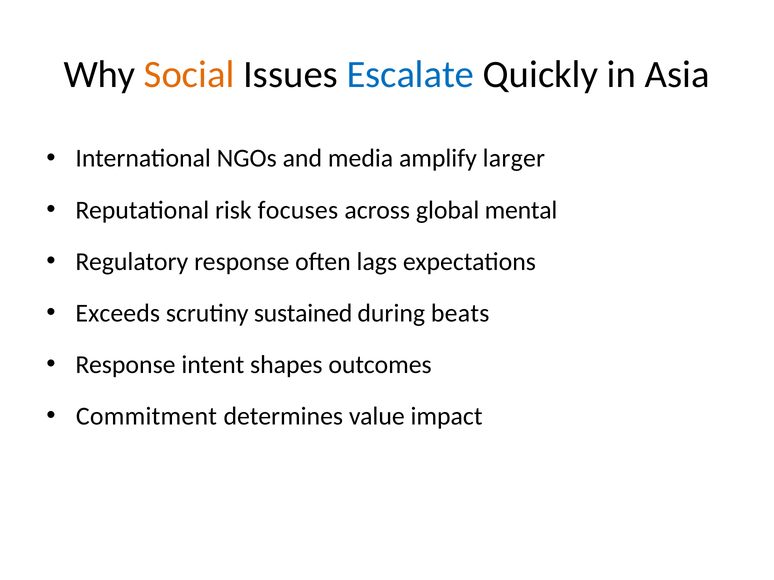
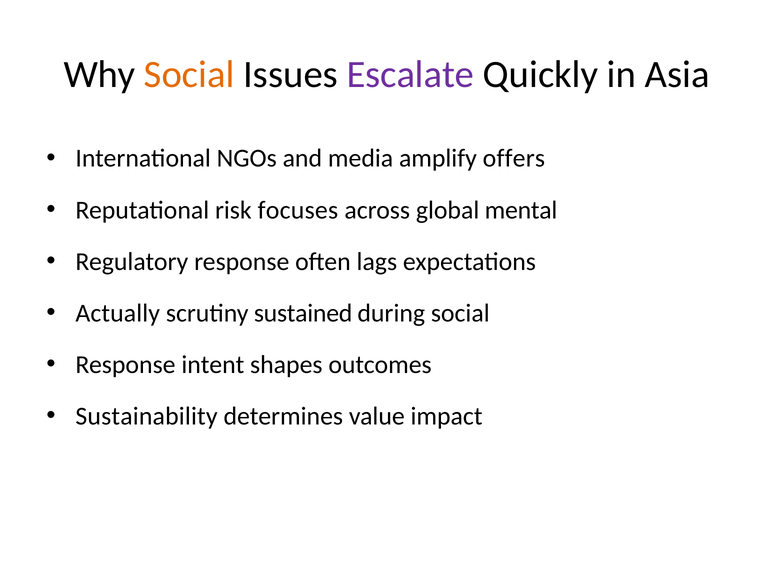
Escalate colour: blue -> purple (410, 74)
larger: larger -> offers (514, 159)
Exceeds: Exceeds -> Actually (118, 313)
during beats: beats -> social (460, 313)
Commitment: Commitment -> Sustainability (147, 417)
